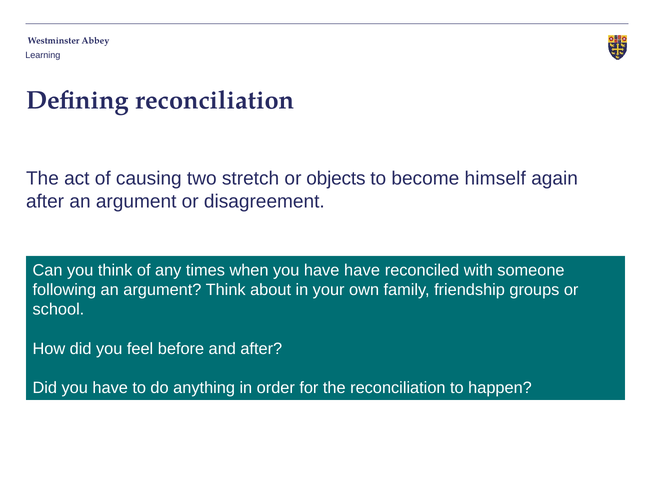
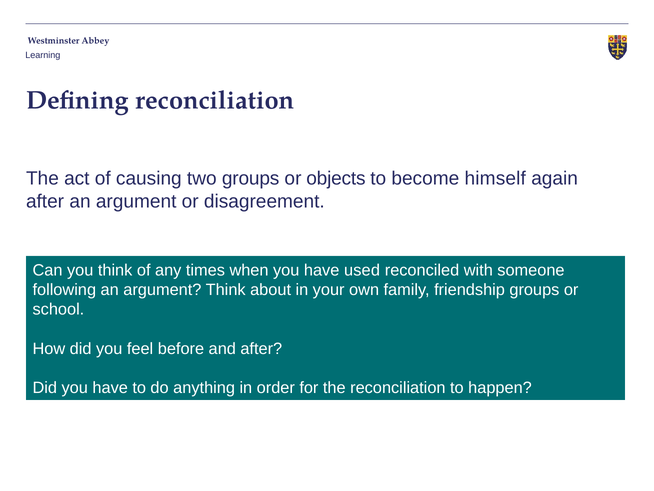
two stretch: stretch -> groups (251, 178)
have have: have -> used (362, 270)
